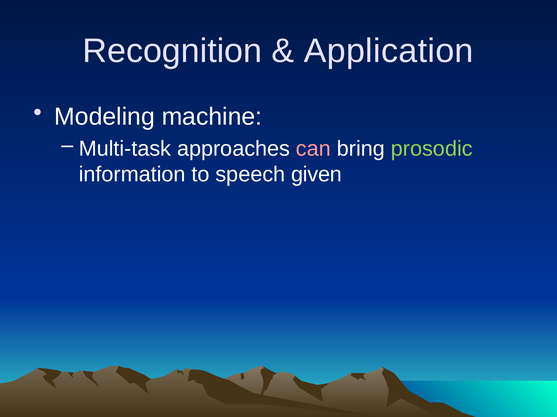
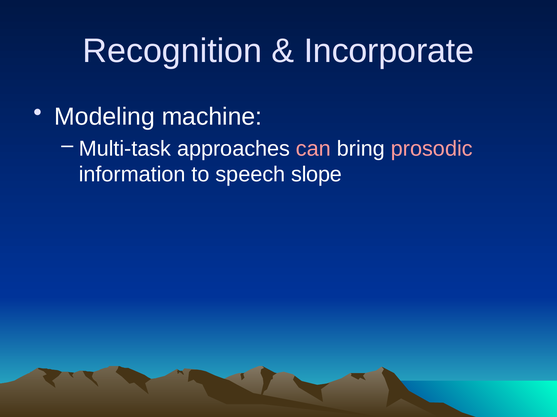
Application: Application -> Incorporate (389, 51)
prosodic colour: light green -> pink (432, 149)
given: given -> slope (317, 175)
